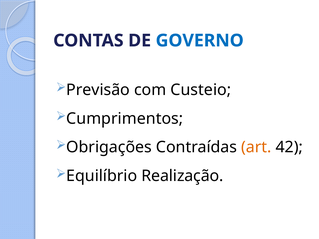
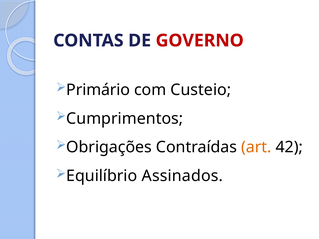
GOVERNO colour: blue -> red (200, 41)
Previsão: Previsão -> Primário (98, 90)
Realização: Realização -> Assinados (182, 176)
